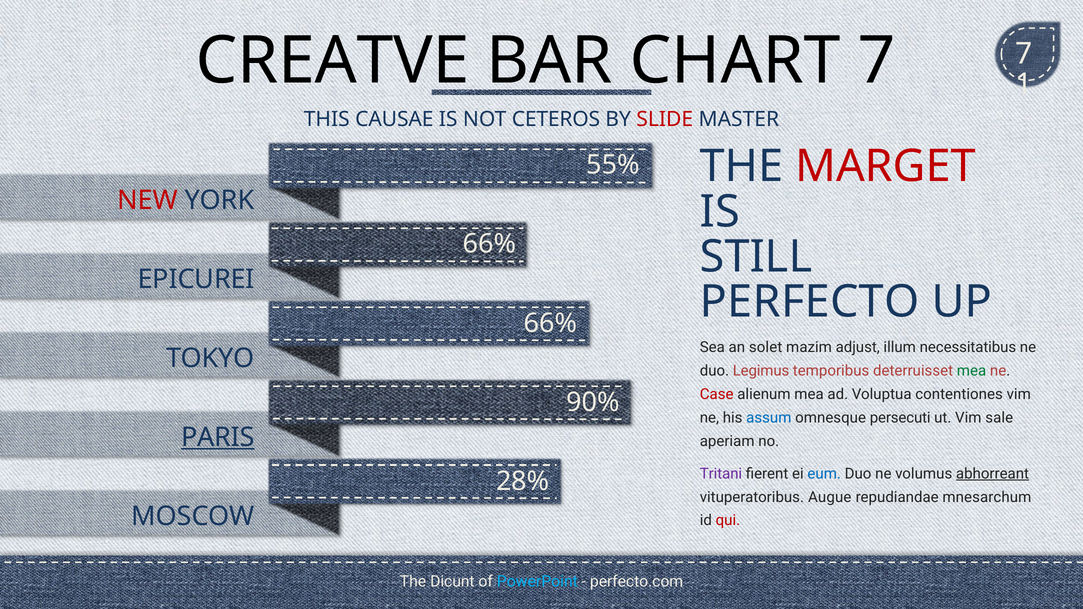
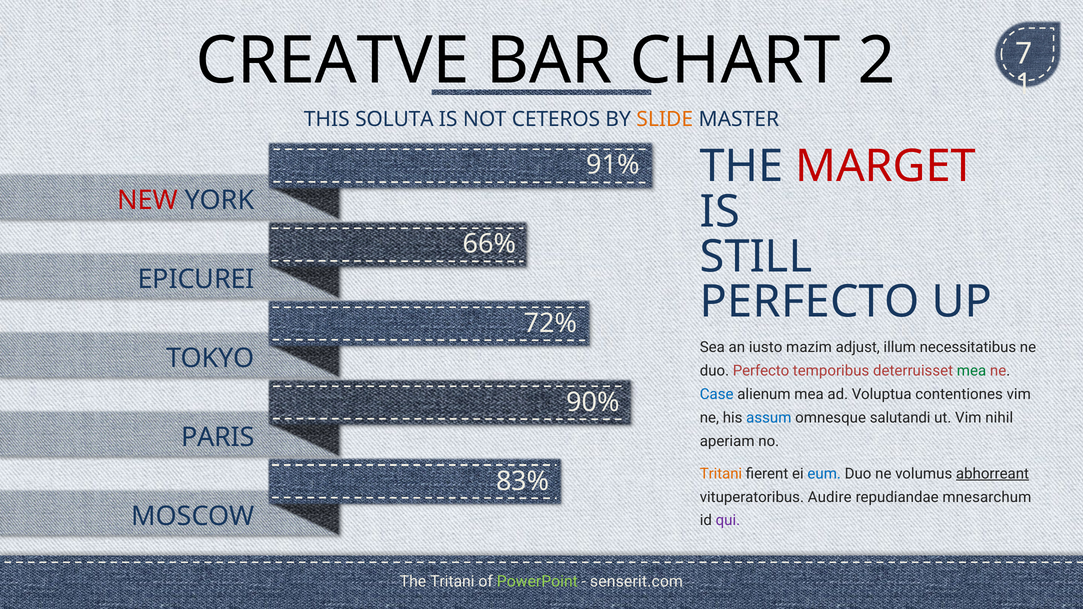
CHART 7: 7 -> 2 (877, 61)
CAUSAE: CAUSAE -> SOLUTA (394, 119)
SLIDE colour: red -> orange (665, 119)
55%: 55% -> 91% (613, 165)
66%: 66% -> 72% (551, 323)
solet: solet -> iusto (766, 347)
duo Legimus: Legimus -> Perfecto (761, 371)
Case colour: red -> blue (717, 394)
persecuti: persecuti -> salutandi (900, 418)
sale: sale -> nihil (999, 418)
PARIS underline: present -> none (218, 437)
Tritani colour: purple -> orange (721, 474)
28%: 28% -> 83% (523, 481)
Augue: Augue -> Audire (830, 497)
qui colour: red -> purple (728, 521)
The Dicunt: Dicunt -> Tritani (452, 582)
PowerPoint colour: light blue -> light green (537, 582)
perfecto.com: perfecto.com -> senserit.com (636, 582)
